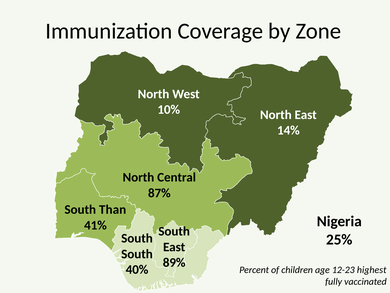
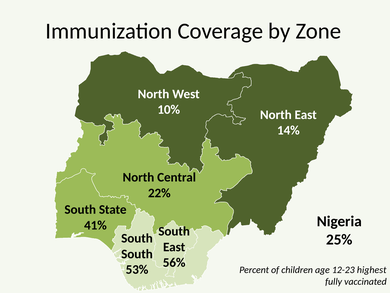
87%: 87% -> 22% (159, 193)
Than: Than -> State (113, 209)
89%: 89% -> 56% (174, 262)
40%: 40% -> 53% (137, 269)
